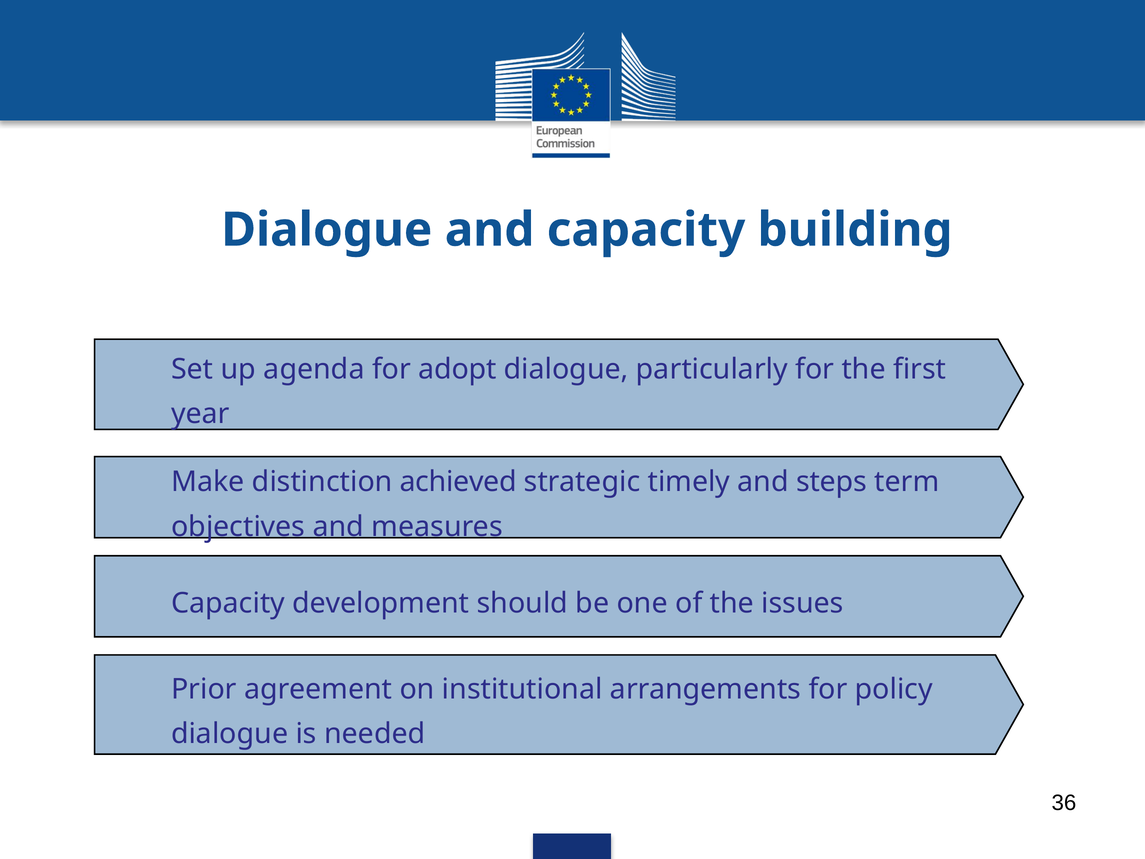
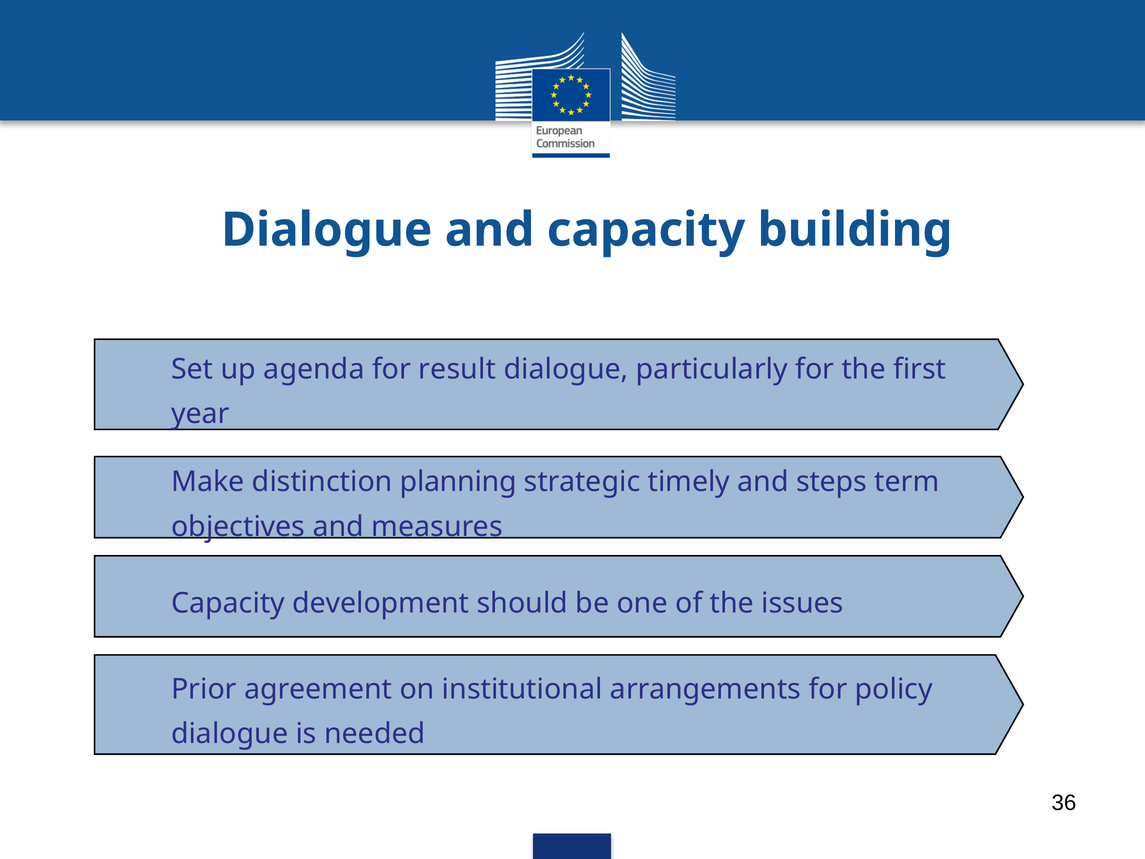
adopt: adopt -> result (457, 369)
achieved: achieved -> planning (458, 482)
